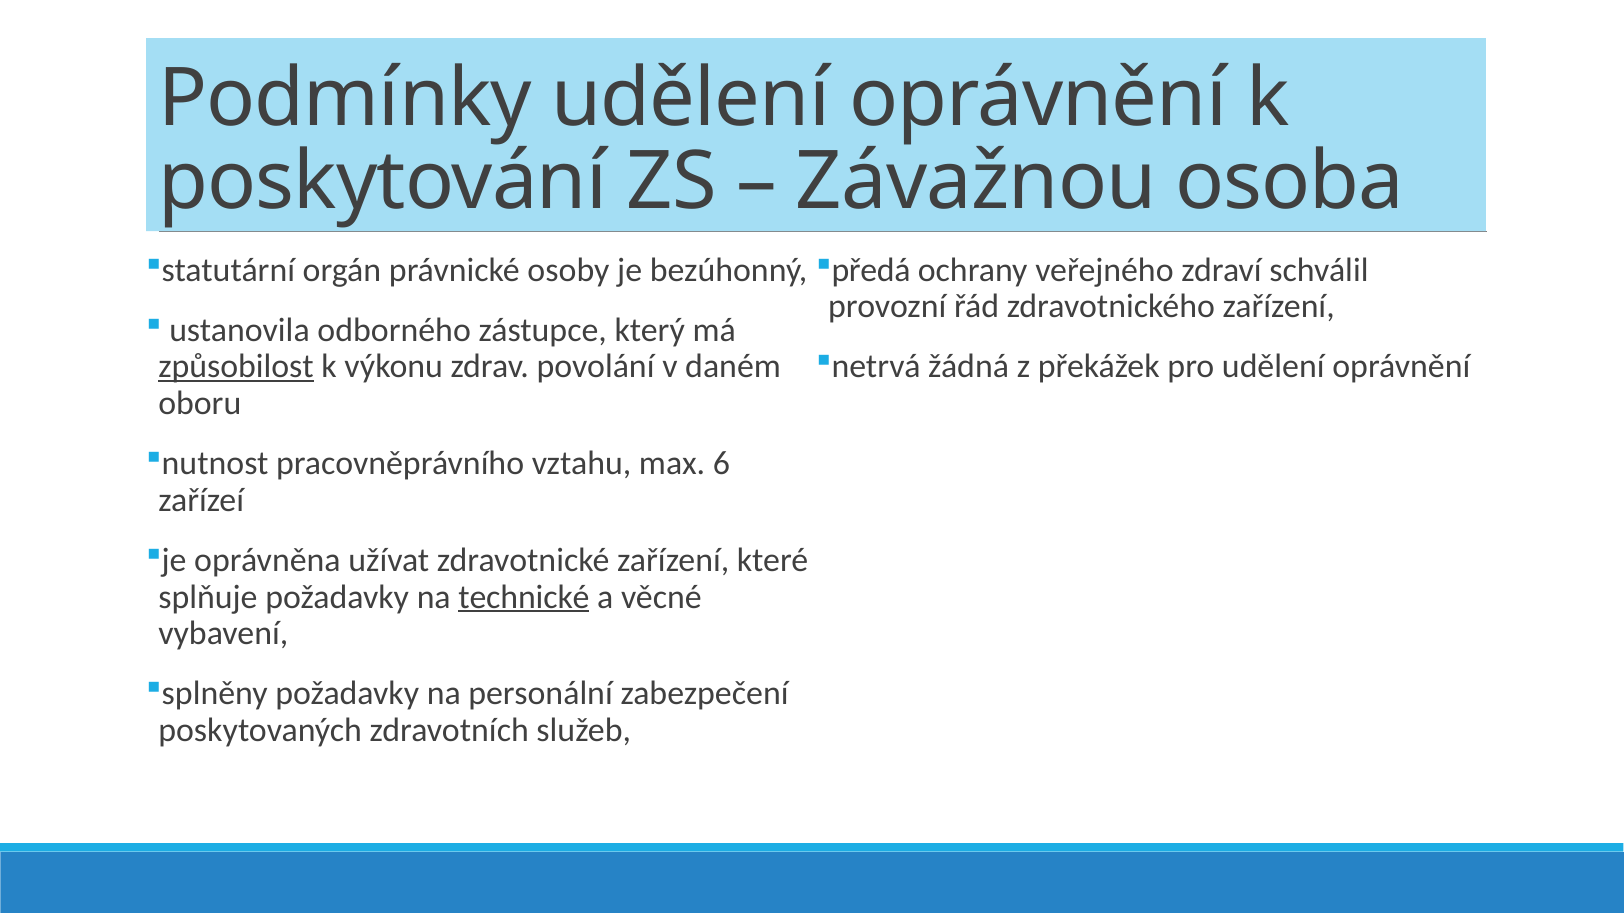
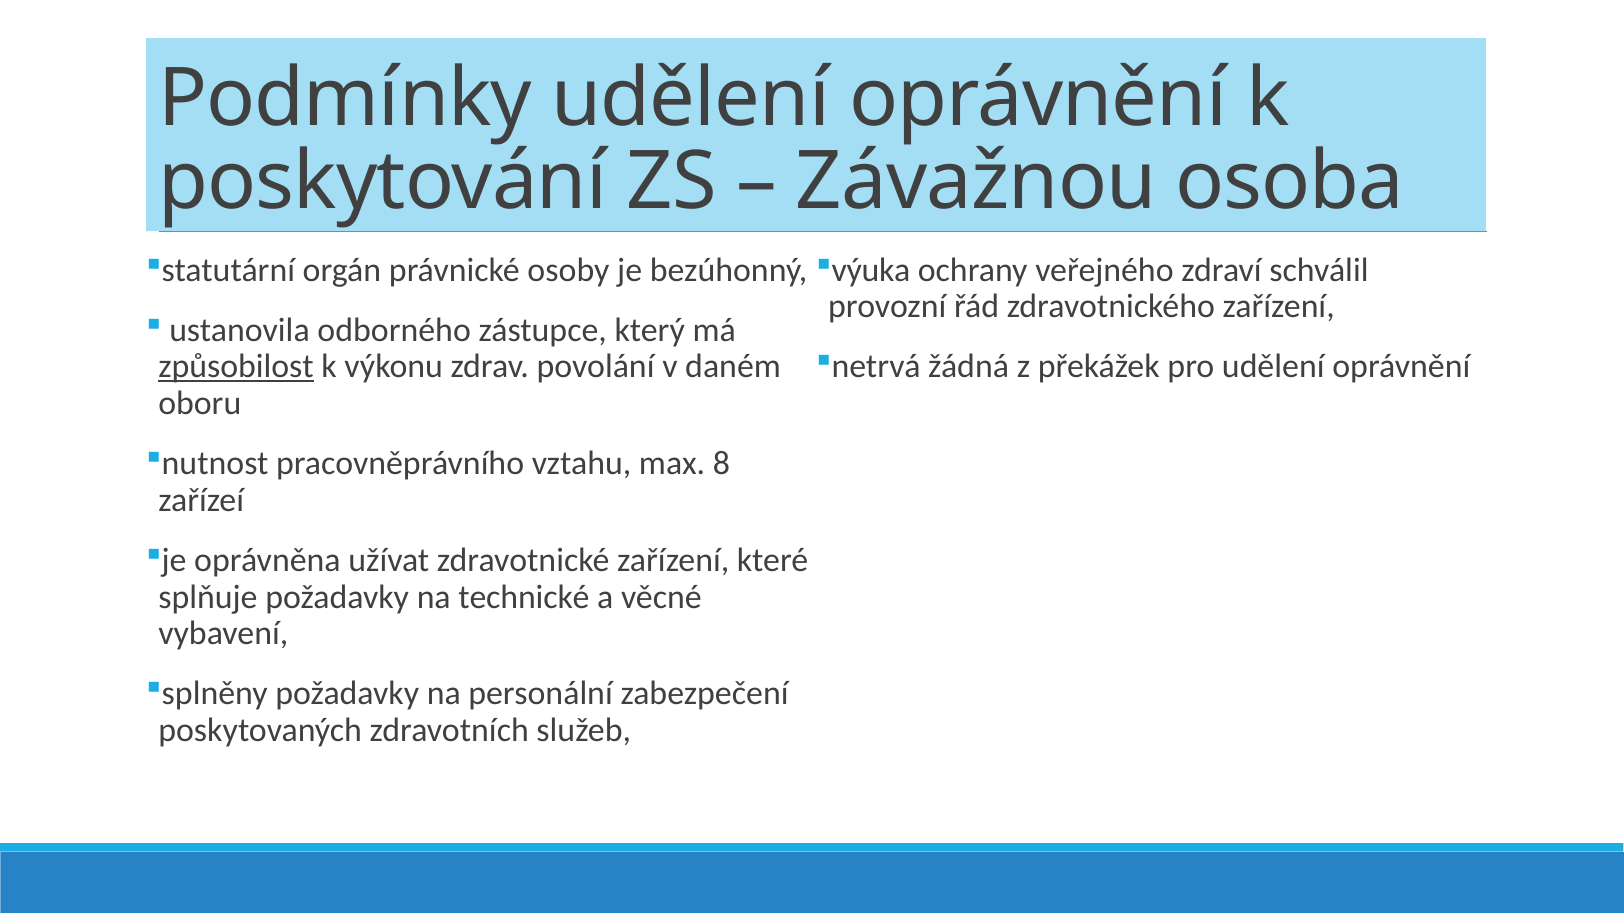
předá: předá -> výuka (871, 270)
6: 6 -> 8 (721, 464)
technické underline: present -> none (524, 597)
